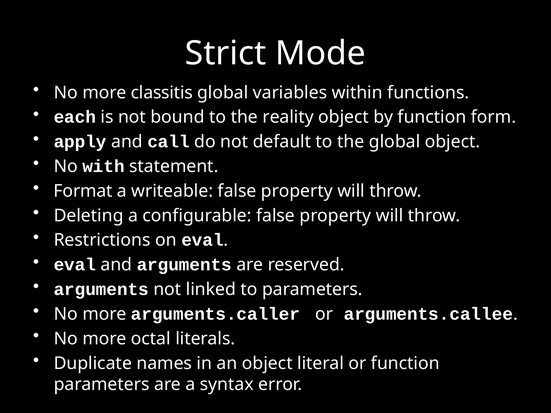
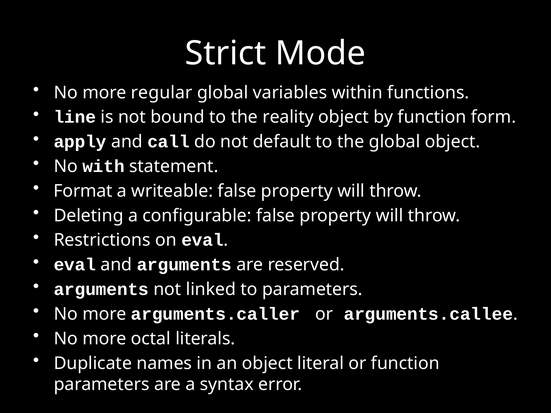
classitis: classitis -> regular (162, 93)
each: each -> line (75, 117)
